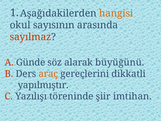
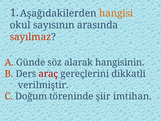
büyüğünü: büyüğünü -> hangisinin (120, 62)
araç colour: orange -> red (48, 74)
yapılmıştır: yapılmıştır -> verilmiştir (43, 85)
Yazılışı: Yazılışı -> Doğum (31, 96)
